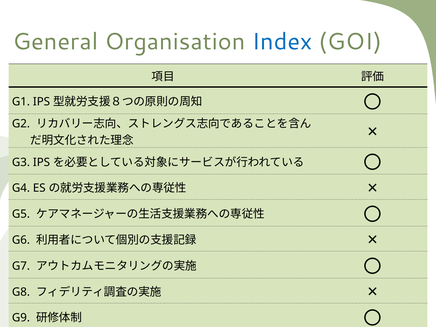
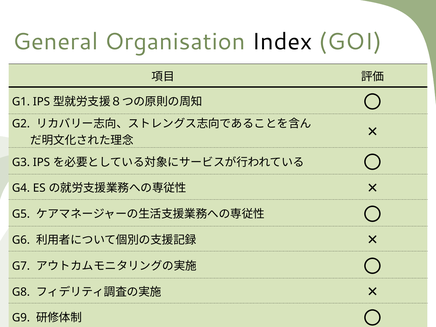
Index colour: blue -> black (282, 42)
